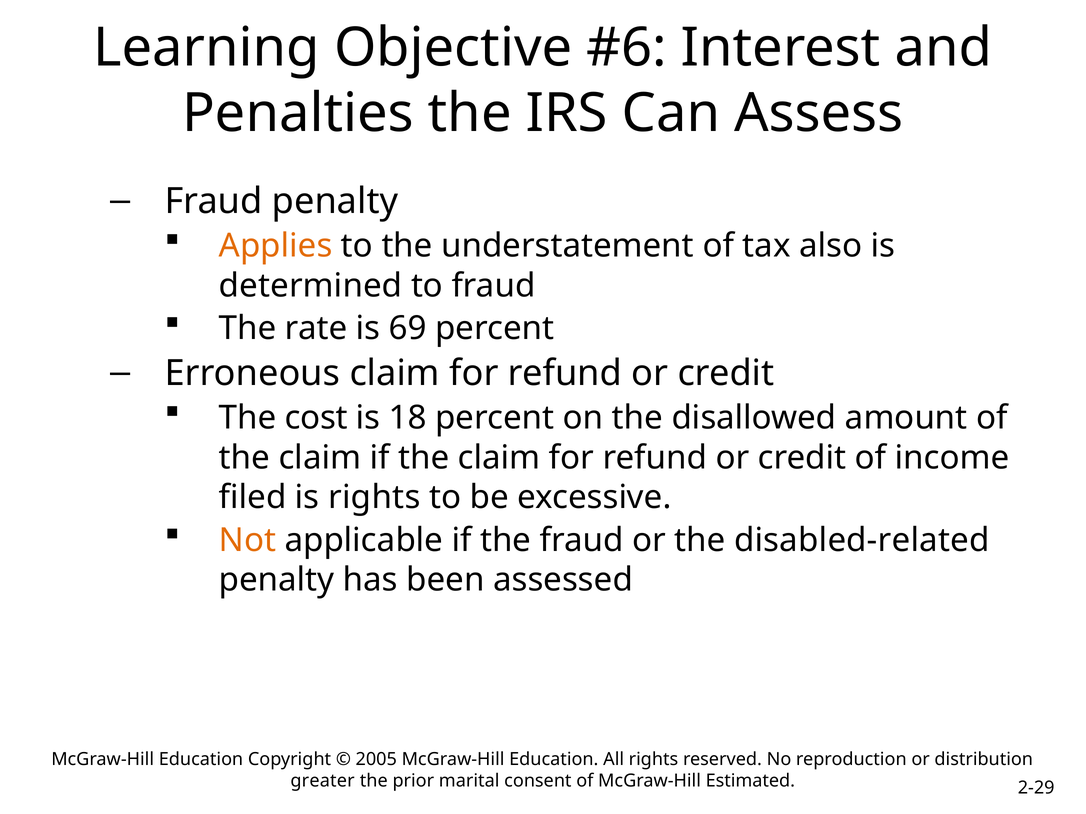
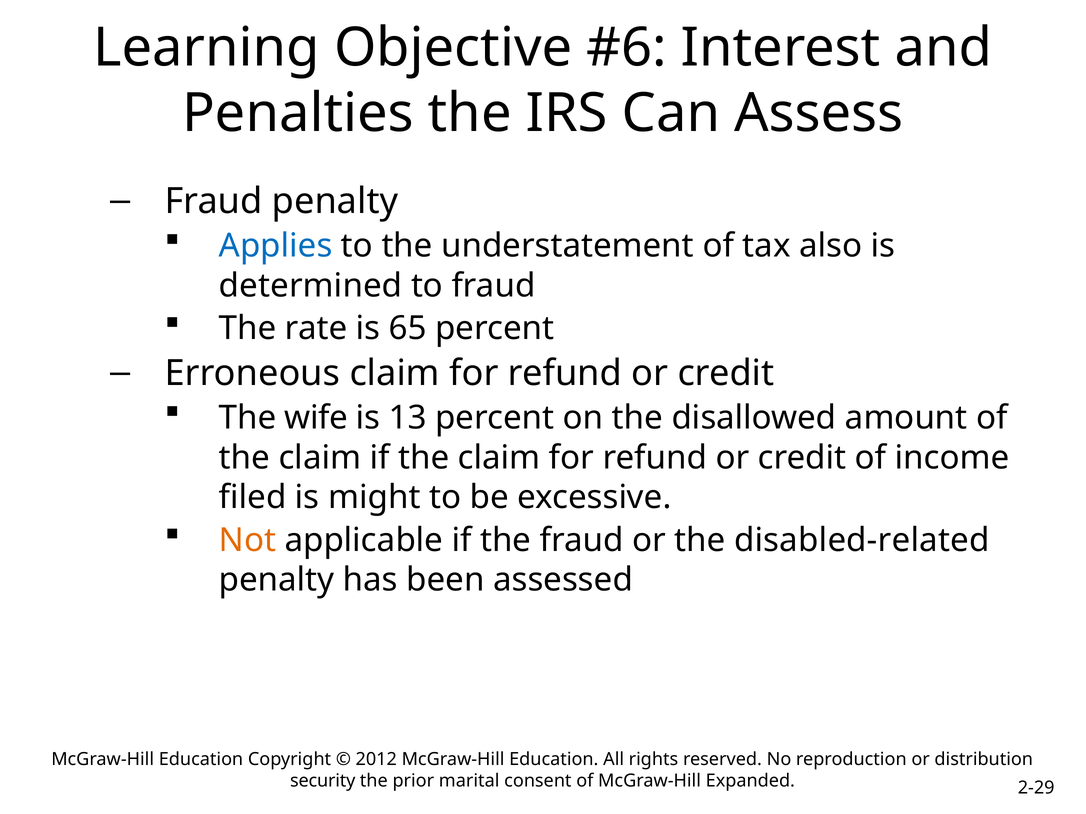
Applies colour: orange -> blue (276, 246)
69: 69 -> 65 (408, 329)
cost: cost -> wife (316, 418)
18: 18 -> 13 (408, 418)
is rights: rights -> might (374, 498)
2005: 2005 -> 2012 (376, 760)
greater: greater -> security (323, 781)
Estimated: Estimated -> Expanded (750, 781)
